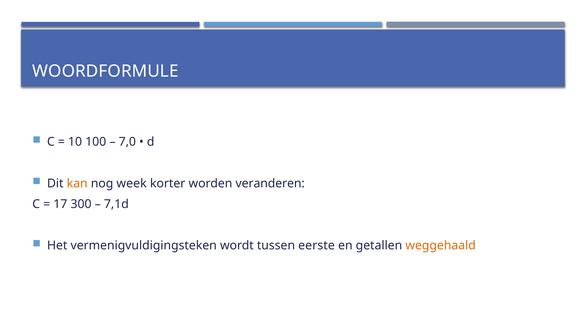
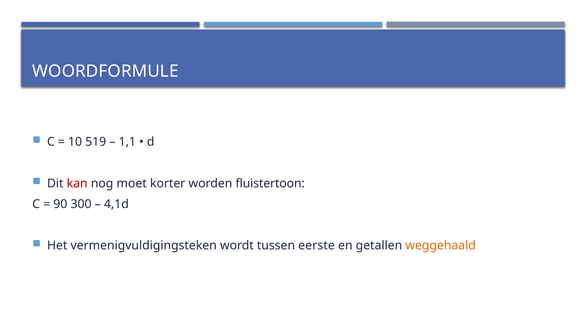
100: 100 -> 519 (96, 142)
7,0: 7,0 -> 1,1 (127, 142)
kan colour: orange -> red (77, 184)
week: week -> moet (132, 184)
veranderen: veranderen -> fluistertoon (270, 184)
17: 17 -> 90 (60, 204)
7,1d: 7,1d -> 4,1d (116, 204)
